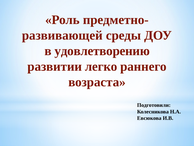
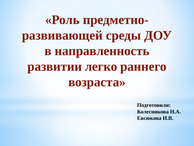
удовлетворению: удовлетворению -> направленность (102, 51)
